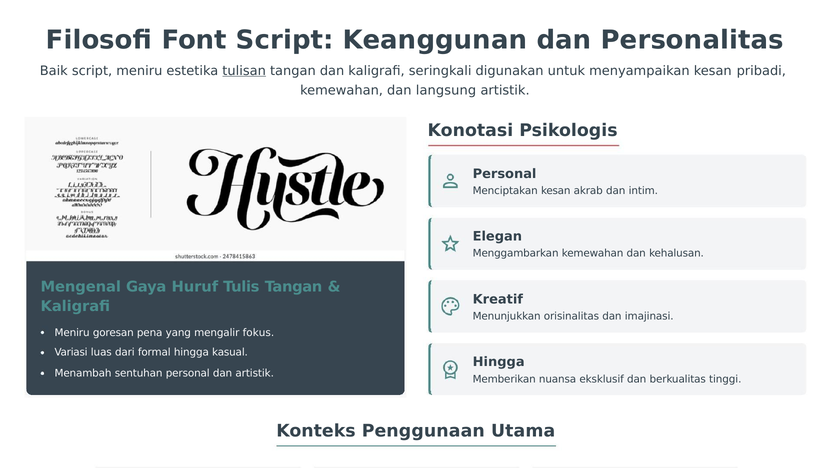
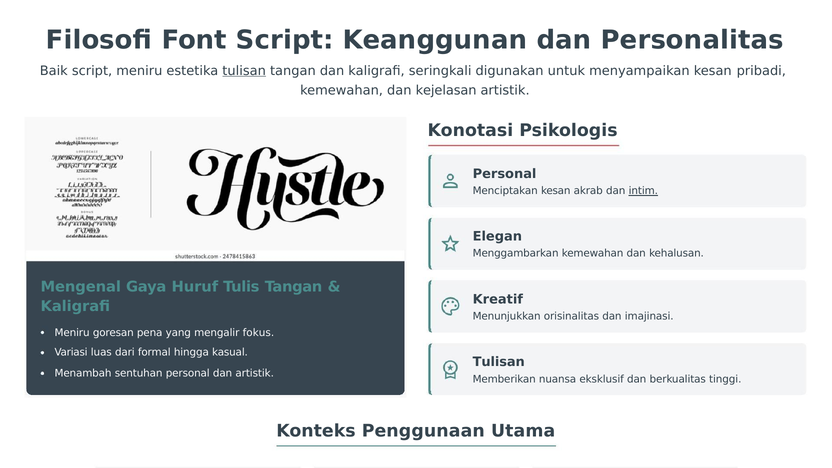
langsung: langsung -> kejelasan (446, 90)
intim underline: none -> present (643, 191)
Hingga: Hingga -> Tulisan (499, 362)
